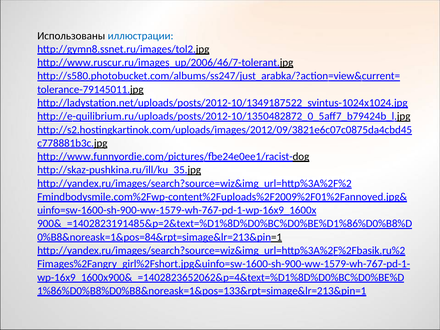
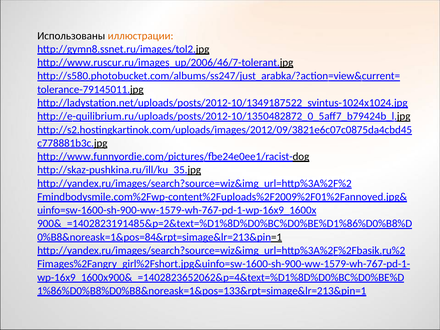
иллюстрации colour: blue -> orange (141, 36)
